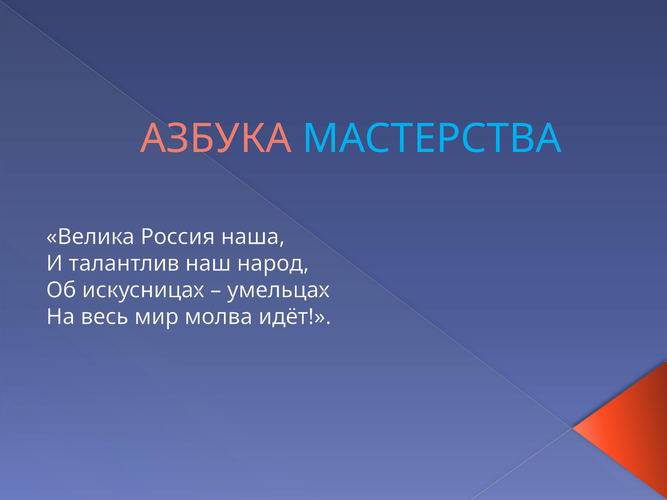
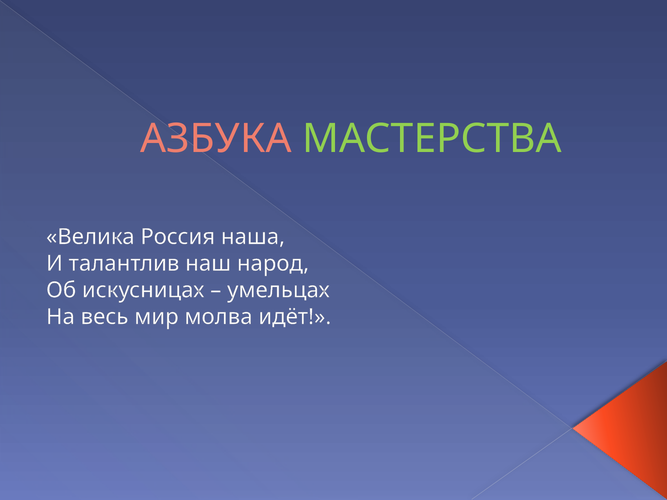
МАСТЕРСТВА colour: light blue -> light green (432, 139)
